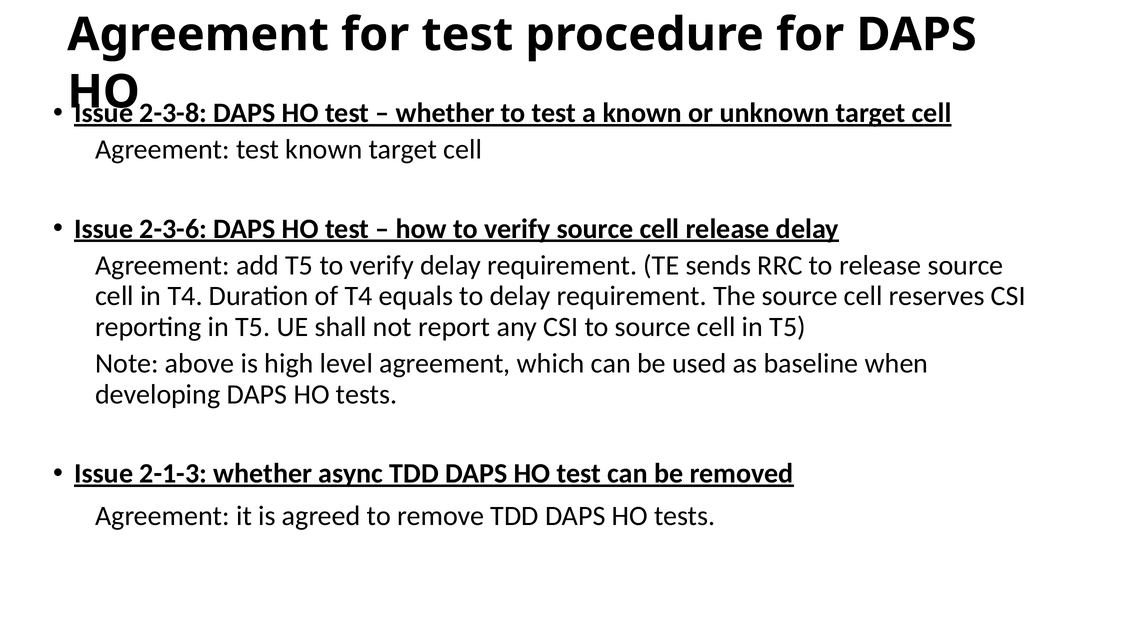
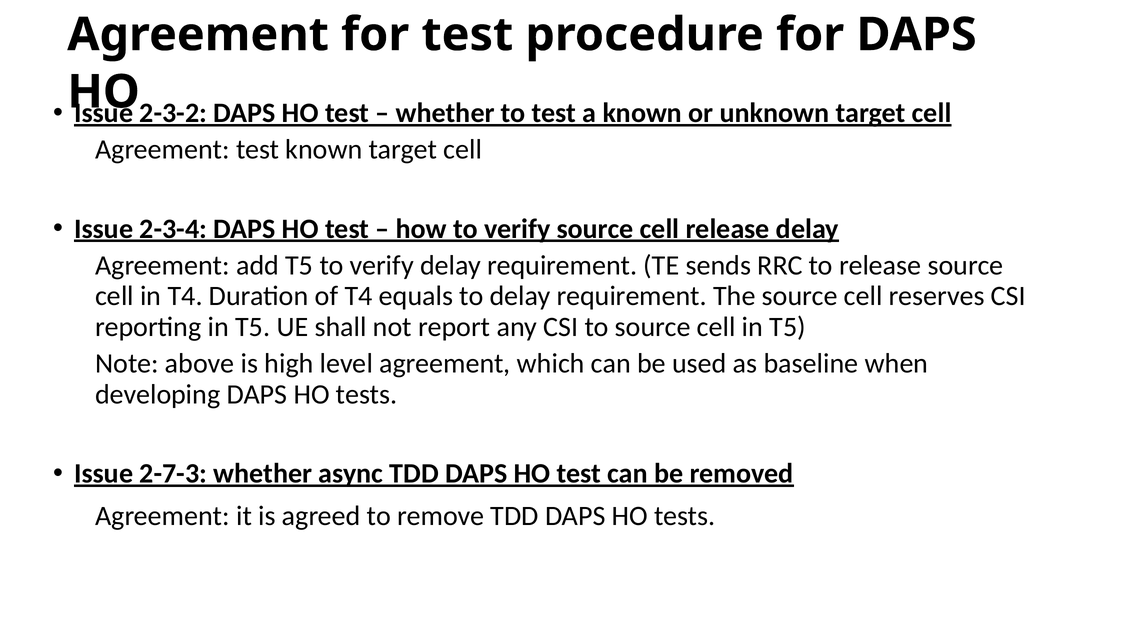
2-3-8: 2-3-8 -> 2-3-2 (173, 113)
2-3-6: 2-3-6 -> 2-3-4 (173, 229)
2-1-3: 2-1-3 -> 2-7-3 (173, 474)
